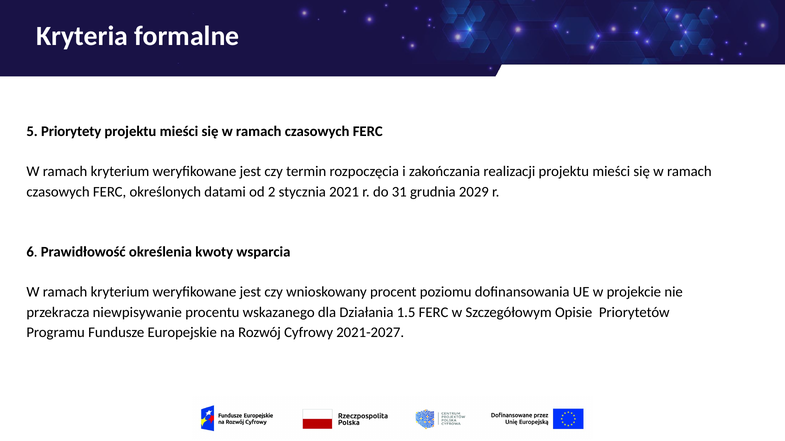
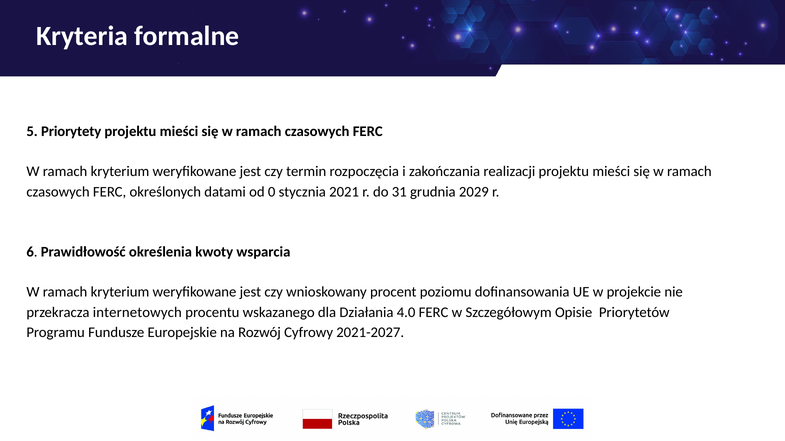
2: 2 -> 0 (272, 192)
niewpisywanie: niewpisywanie -> internetowych (137, 313)
1.5: 1.5 -> 4.0 (406, 313)
